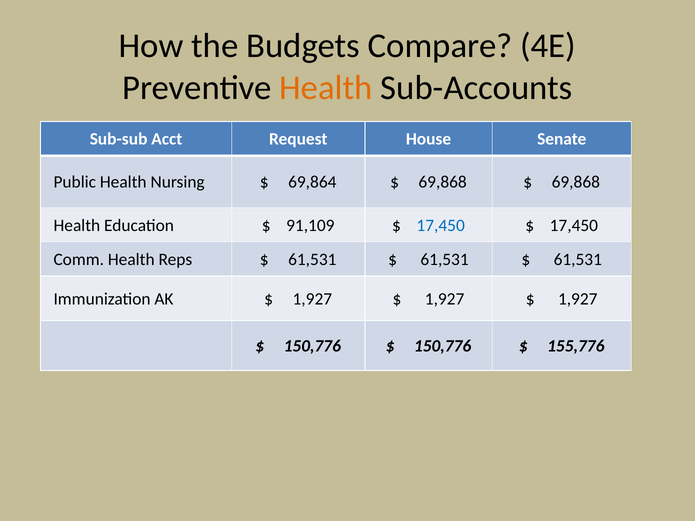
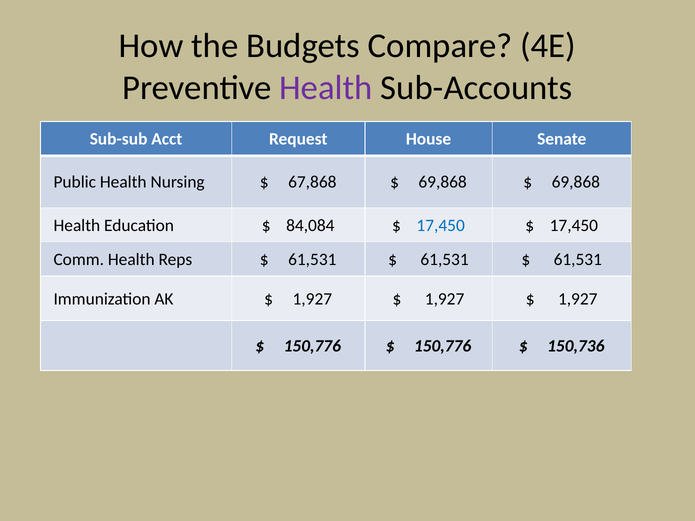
Health colour: orange -> purple (326, 88)
69,864: 69,864 -> 67,868 (312, 182)
91,109: 91,109 -> 84,084 (310, 225)
155,776: 155,776 -> 150,736 (576, 346)
